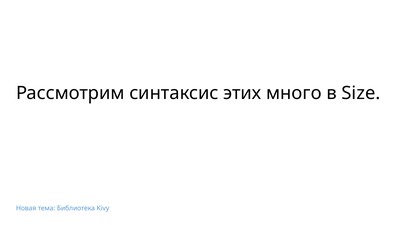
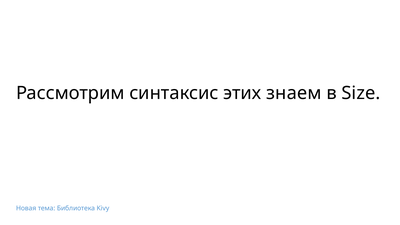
много: много -> знаем (294, 93)
